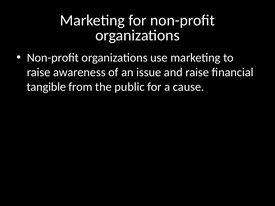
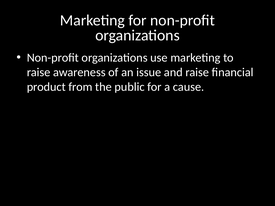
tangible: tangible -> product (46, 87)
